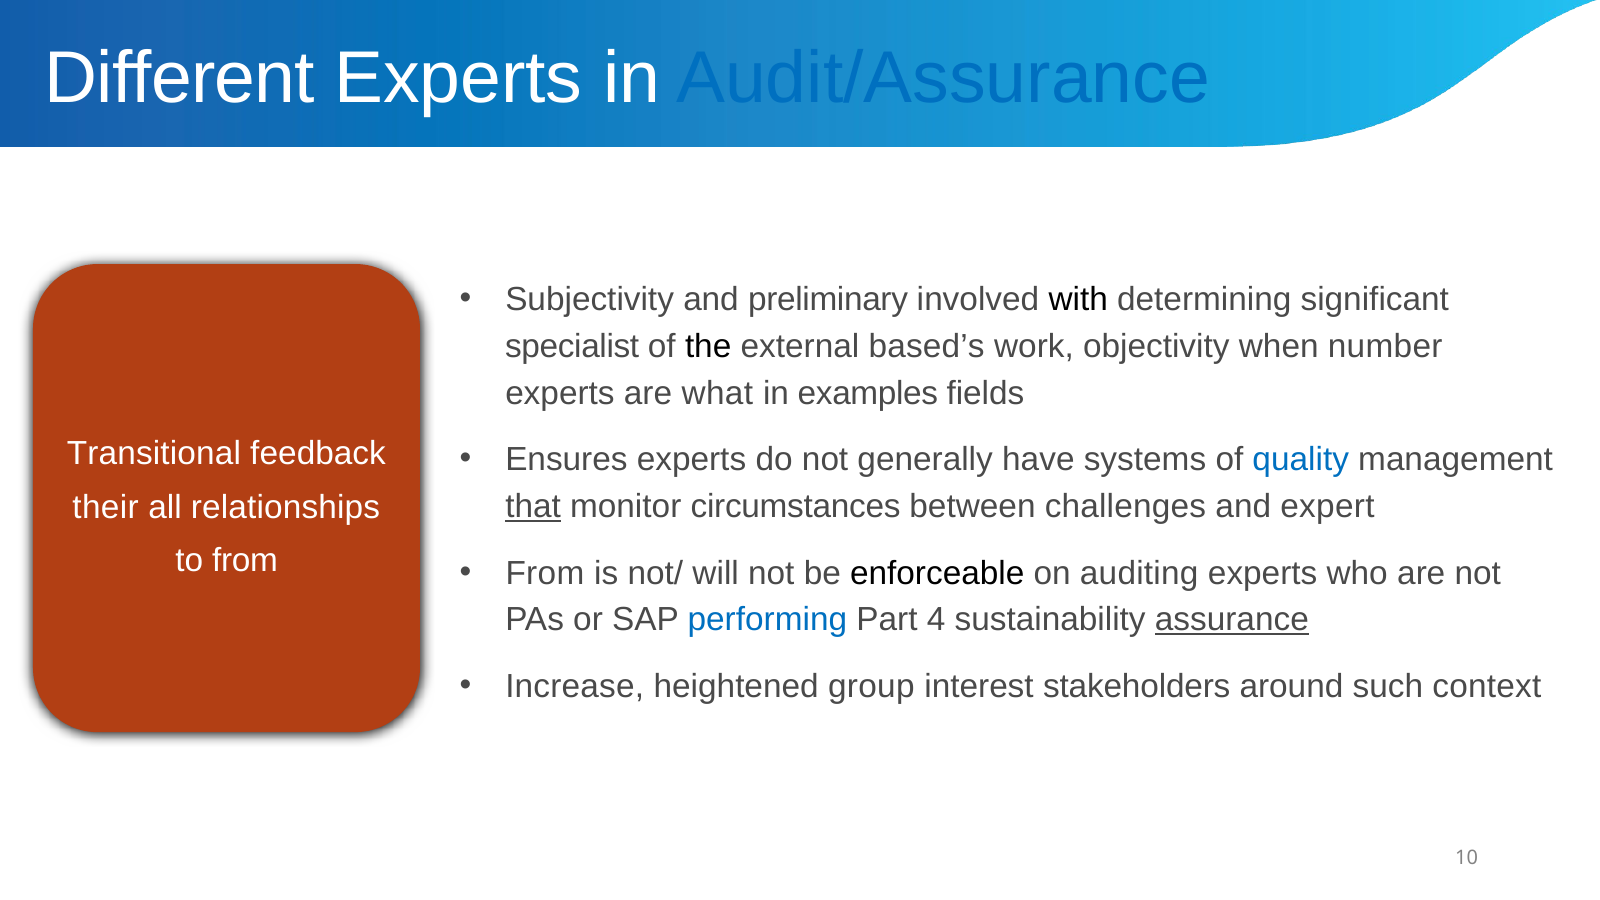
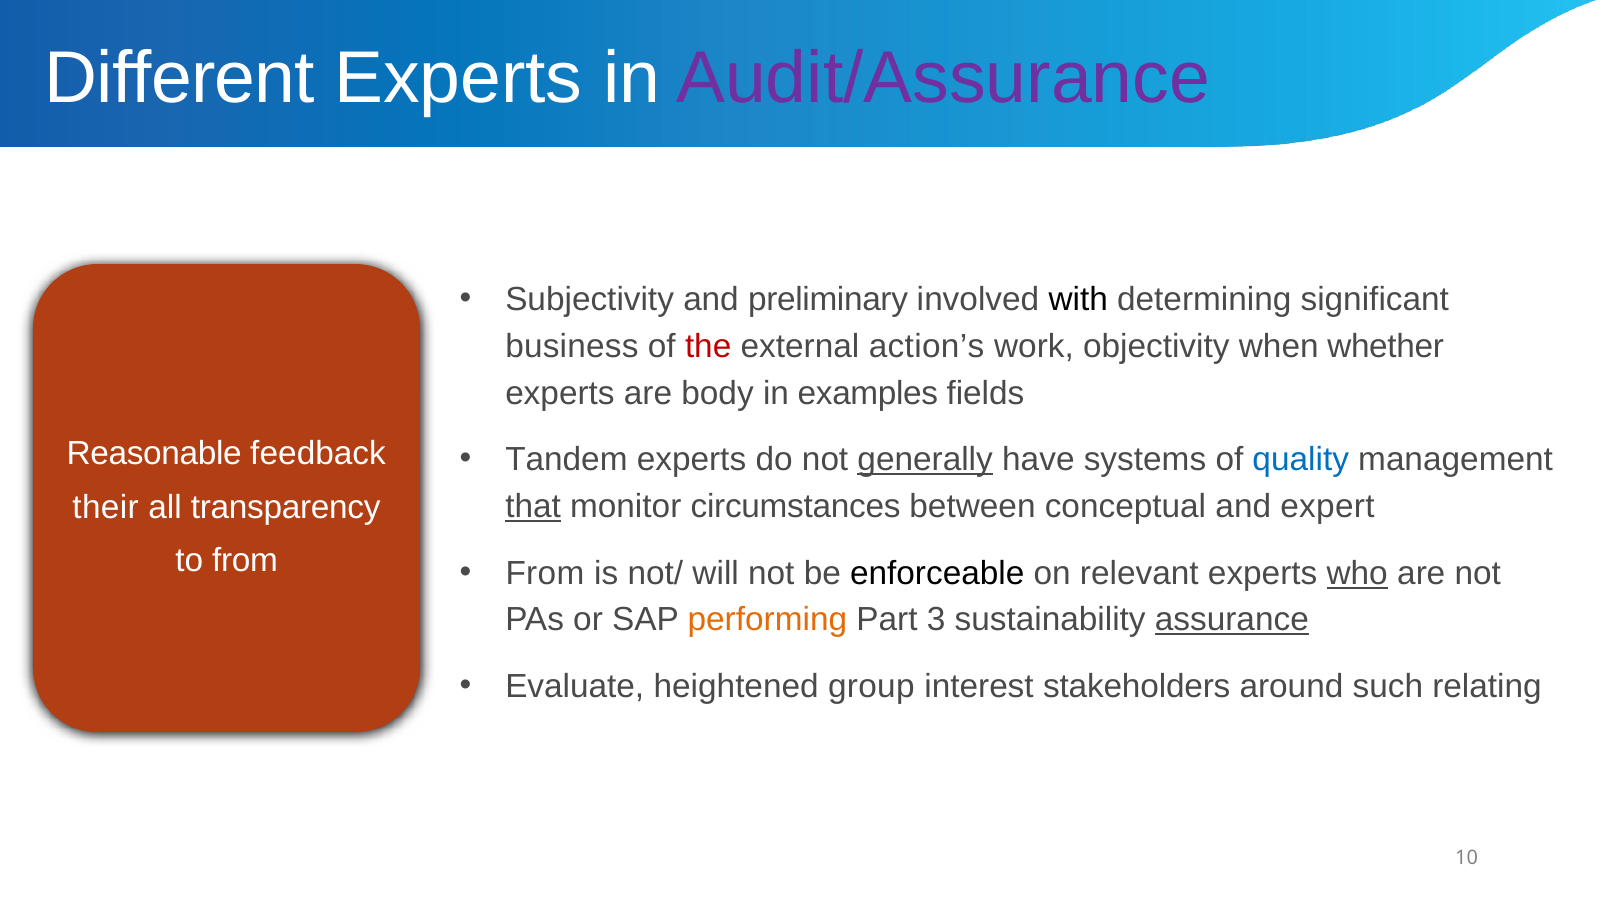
Audit/Assurance colour: blue -> purple (943, 78)
specialist: specialist -> business (572, 346)
the colour: black -> red (708, 346)
based’s: based’s -> action’s (927, 346)
number: number -> whether (1386, 346)
what: what -> body (718, 393)
Transitional: Transitional -> Reasonable (154, 454)
Ensures: Ensures -> Tandem (566, 460)
generally underline: none -> present (925, 460)
challenges: challenges -> conceptual (1125, 507)
relationships: relationships -> transparency (286, 507)
auditing: auditing -> relevant (1139, 573)
who underline: none -> present (1357, 573)
performing colour: blue -> orange (767, 620)
4: 4 -> 3 (936, 620)
Increase: Increase -> Evaluate (575, 687)
context: context -> relating (1487, 687)
